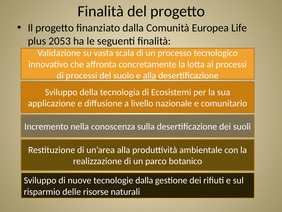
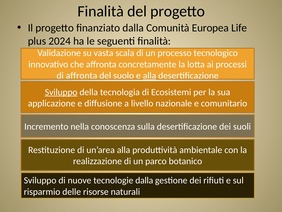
2053: 2053 -> 2024 (60, 41)
di processi: processi -> affronta (82, 75)
Sviluppo underline: none -> present (61, 92)
